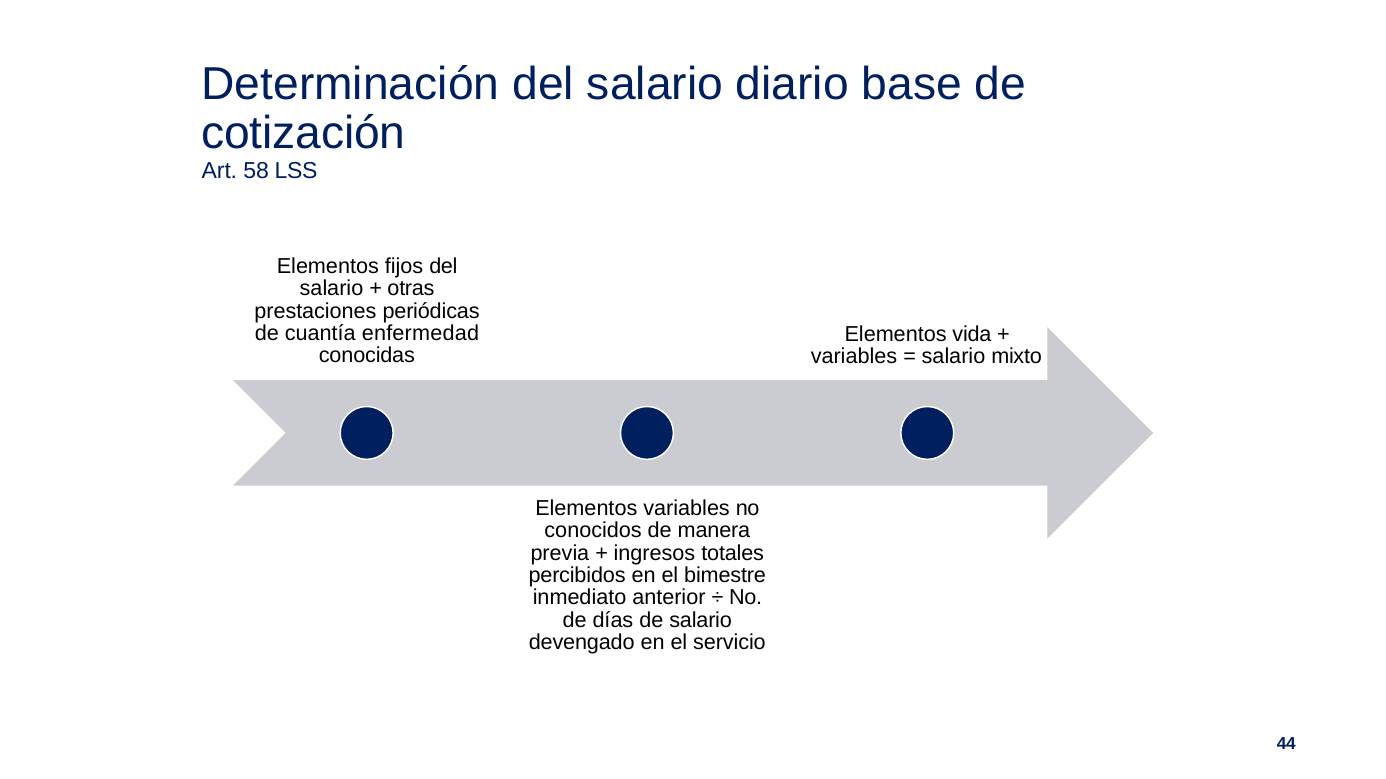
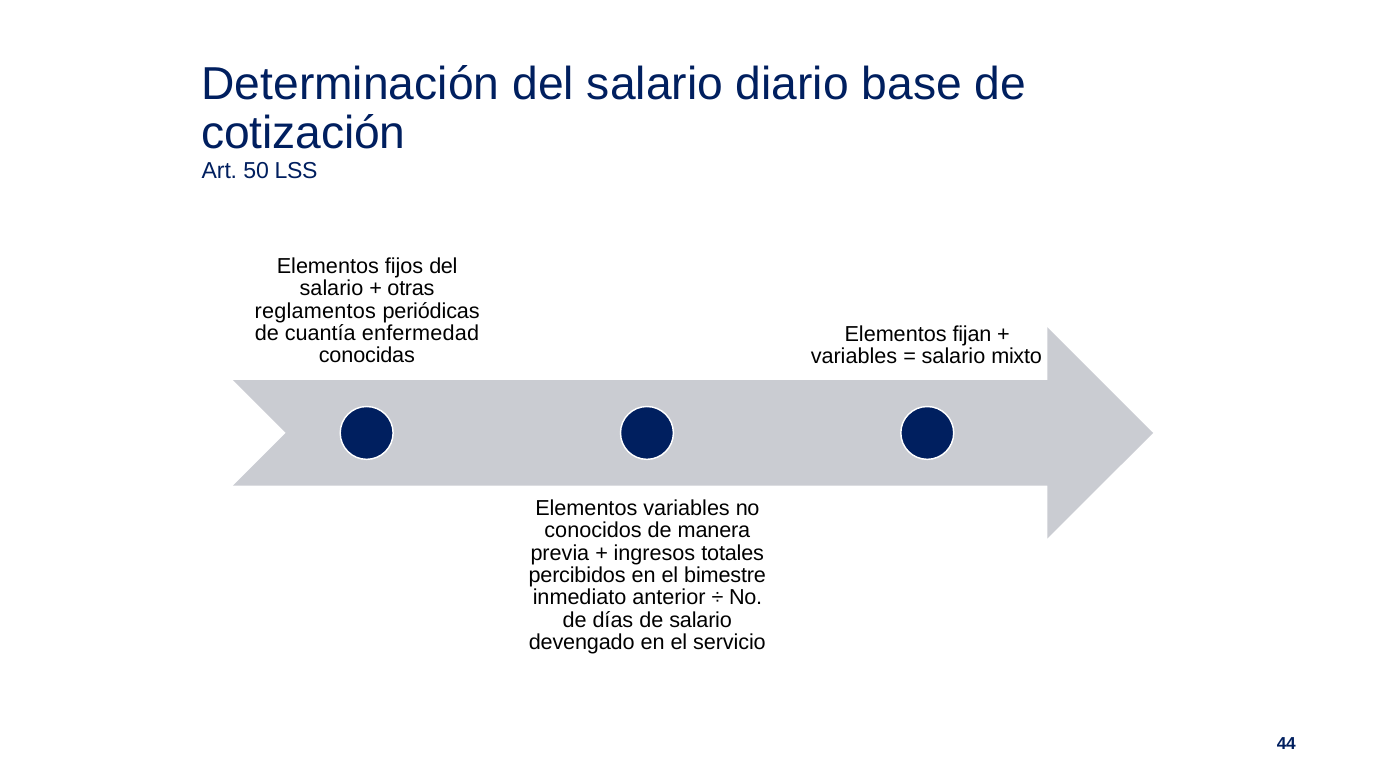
58: 58 -> 50 (256, 171)
prestaciones: prestaciones -> reglamentos (315, 311)
vida: vida -> fijan (972, 334)
